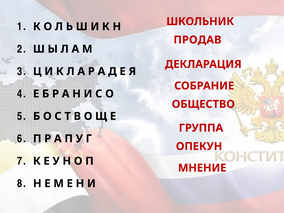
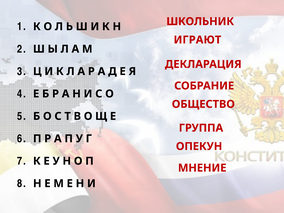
ПРОДАВ: ПРОДАВ -> ИГРАЮТ (197, 40)
